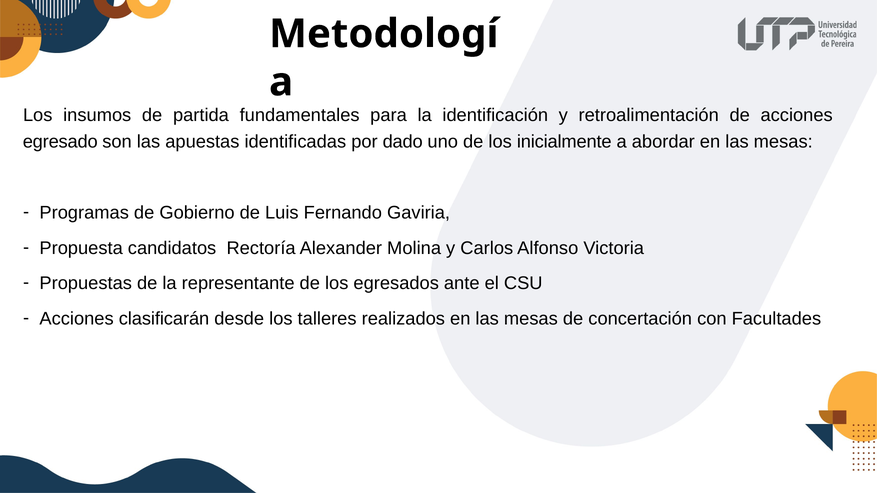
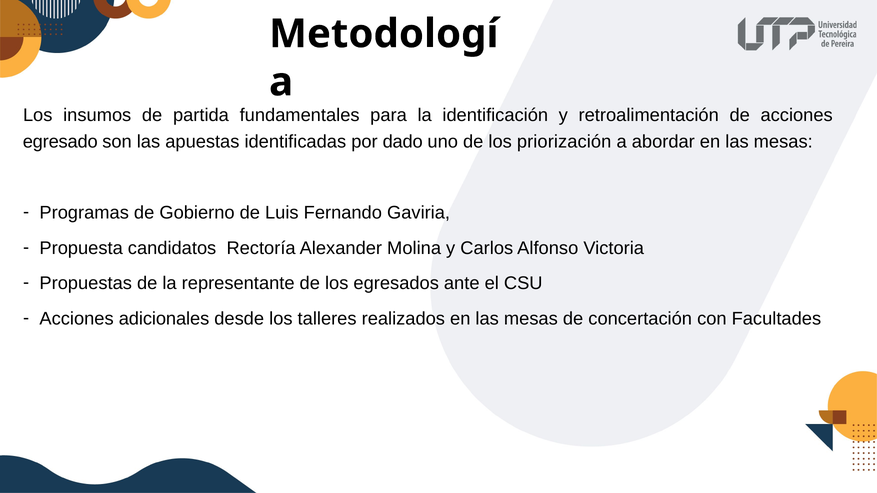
inicialmente: inicialmente -> priorización (564, 142)
clasificarán: clasificarán -> adicionales (164, 319)
